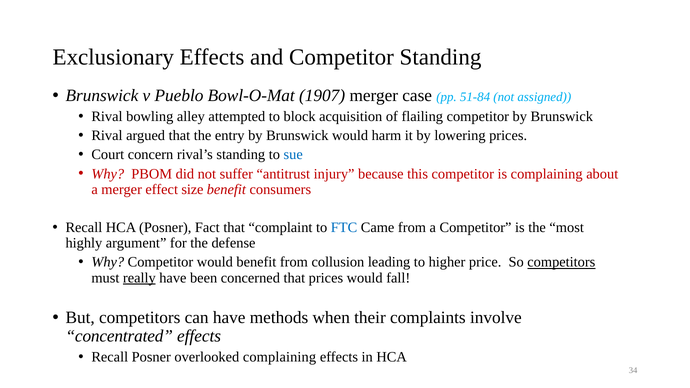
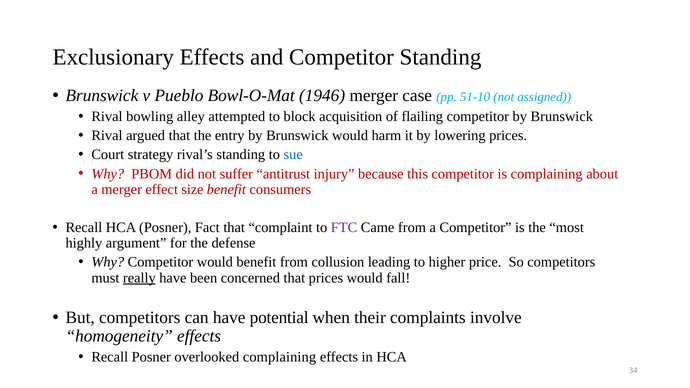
1907: 1907 -> 1946 (322, 96)
51-84: 51-84 -> 51-10 (475, 97)
concern: concern -> strategy (151, 155)
FTC colour: blue -> purple (344, 228)
competitors underline: present -> none (561, 262)
methods: methods -> potential (279, 318)
concentrated: concentrated -> homogeneity (119, 336)
